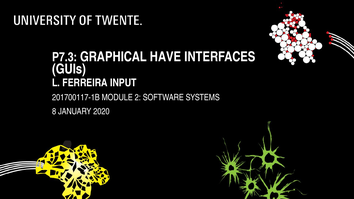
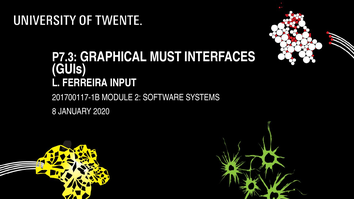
HAVE: HAVE -> MUST (166, 57)
